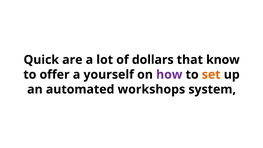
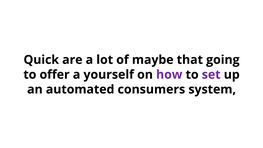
dollars: dollars -> maybe (153, 60)
know: know -> going (223, 60)
set colour: orange -> purple (211, 75)
workshops: workshops -> consumers (151, 89)
